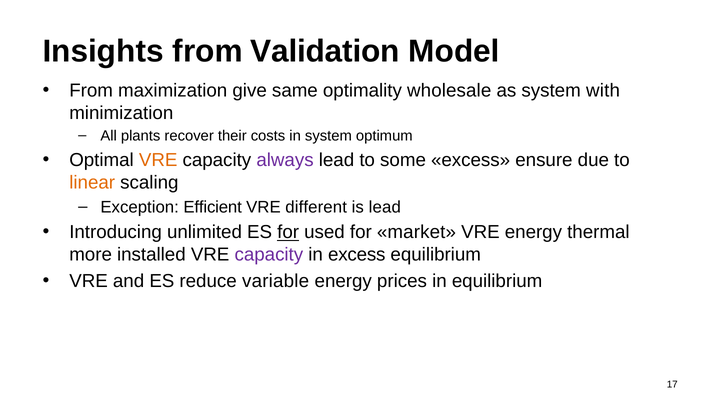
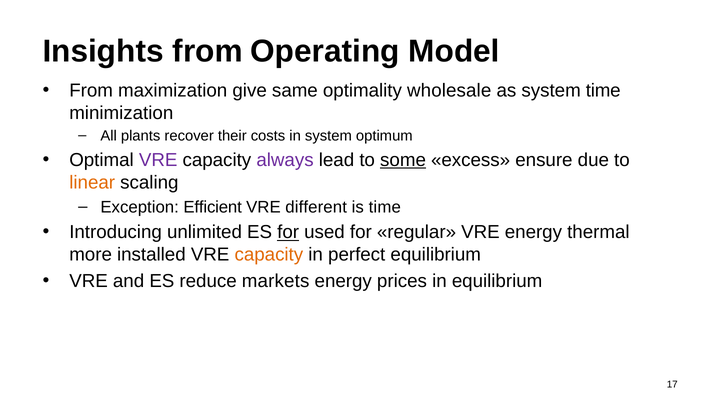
Validation: Validation -> Operating (325, 52)
system with: with -> time (603, 91)
VRE colour: orange -> purple (158, 160)
some underline: none -> present (403, 160)
is lead: lead -> time (385, 207)
market: market -> regular (417, 232)
capacity colour: purple -> orange (269, 255)
in excess: excess -> perfect (357, 255)
variable: variable -> markets (276, 281)
